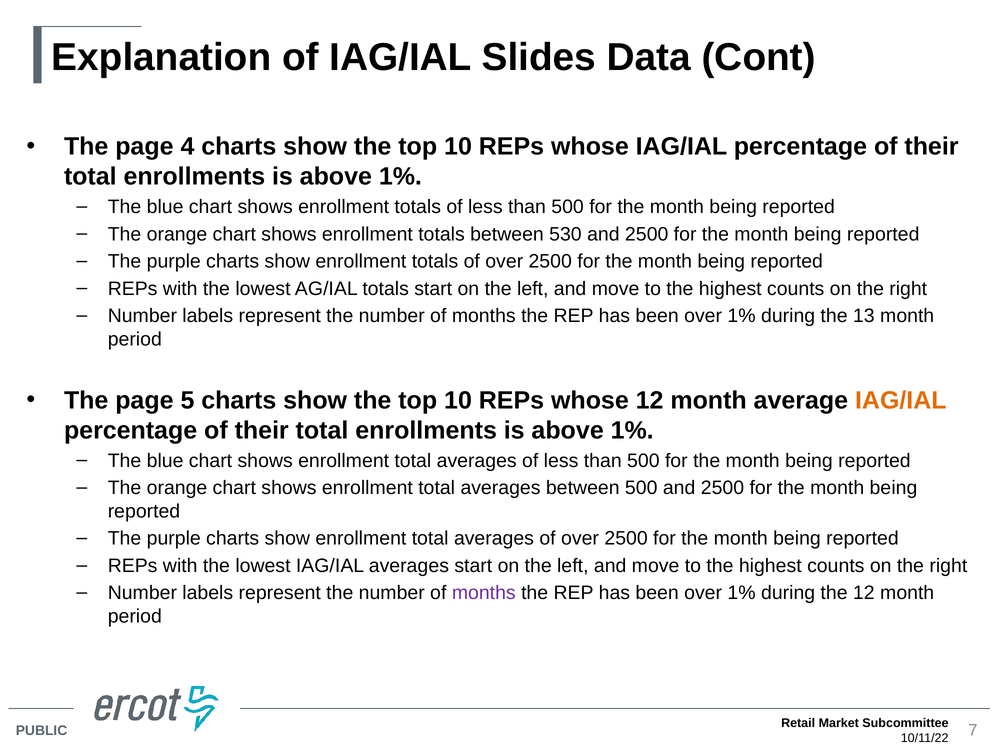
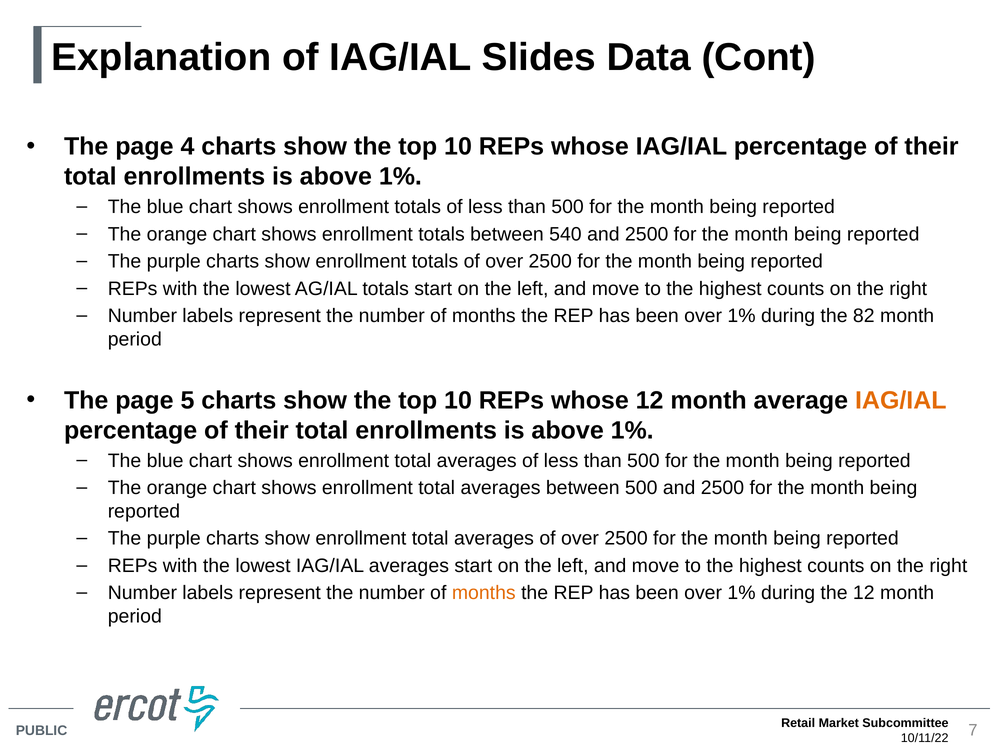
530: 530 -> 540 (565, 234)
13: 13 -> 82 (864, 316)
months colour: purple -> orange (484, 593)
